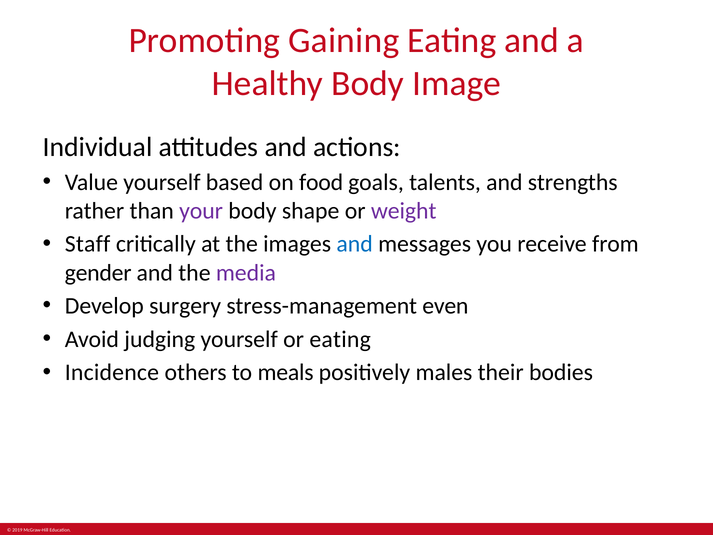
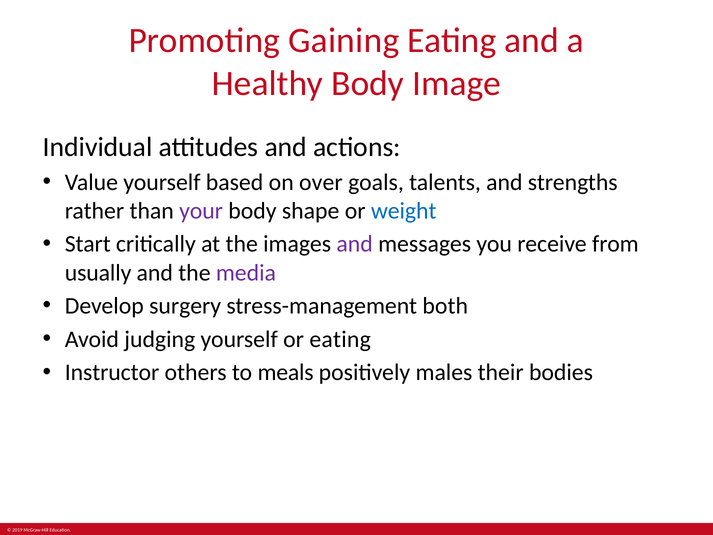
food: food -> over (321, 182)
weight colour: purple -> blue (404, 211)
Staff: Staff -> Start (88, 244)
and colour: blue -> purple (355, 244)
gender: gender -> usually (98, 273)
even: even -> both (445, 306)
Incidence: Incidence -> Instructor (112, 372)
